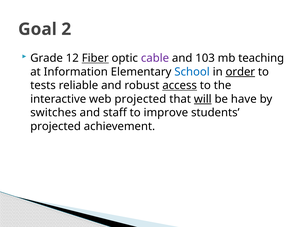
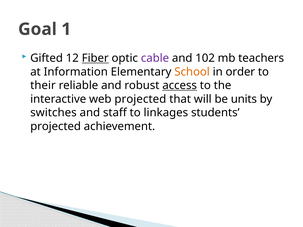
2: 2 -> 1 (66, 29)
Grade: Grade -> Gifted (47, 58)
103: 103 -> 102 (205, 58)
teaching: teaching -> teachers (261, 58)
School colour: blue -> orange (192, 72)
order underline: present -> none (240, 72)
tests: tests -> their (43, 85)
will underline: present -> none (203, 99)
have: have -> units (244, 99)
improve: improve -> linkages (166, 113)
